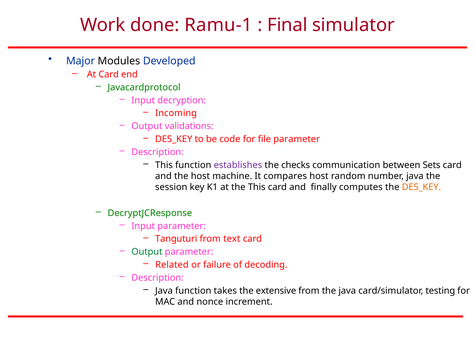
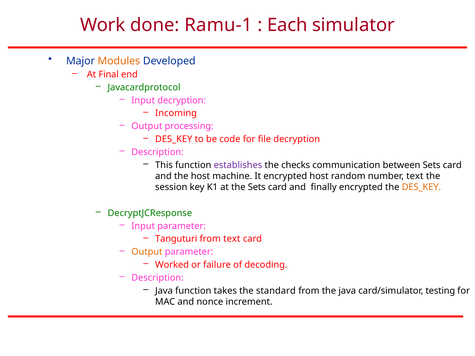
Final: Final -> Each (287, 25)
Modules colour: black -> orange (119, 61)
At Card: Card -> Final (109, 75)
validations: validations -> processing (189, 126)
file parameter: parameter -> decryption (297, 139)
It compares: compares -> encrypted (285, 176)
number java: java -> text (415, 176)
the This: This -> Sets (257, 187)
finally computes: computes -> encrypted (361, 187)
Output colour: green -> orange (147, 252)
Related: Related -> Worked (172, 265)
extensive: extensive -> standard (276, 291)
